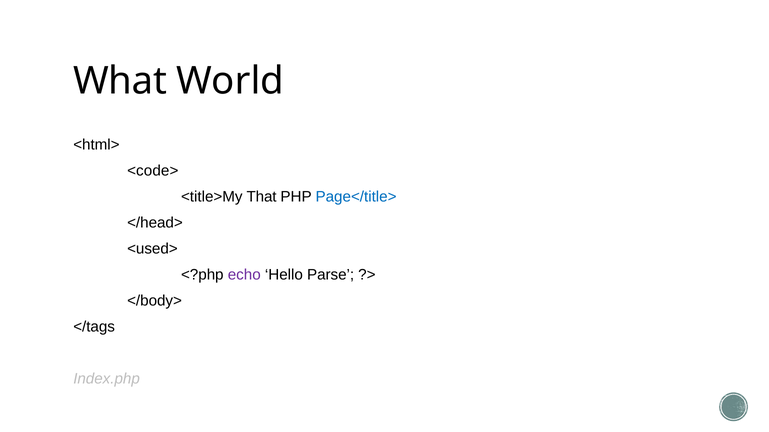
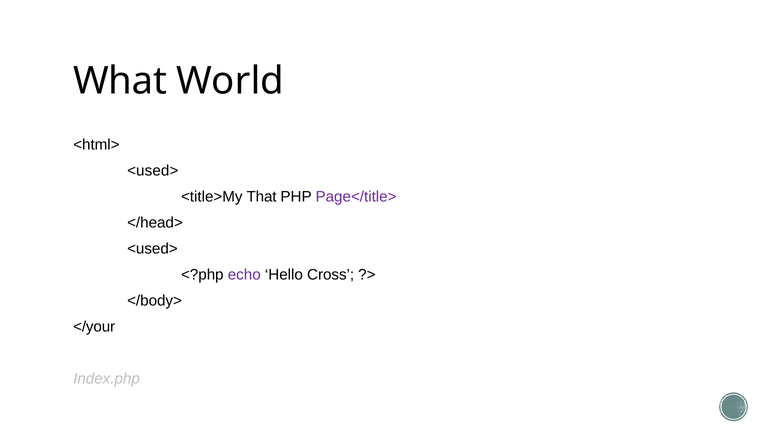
<code>: <code> -> <used> (153, 171)
Page</title> colour: blue -> purple (356, 197)
Parse: Parse -> Cross (331, 275)
</tags: </tags -> </your (94, 327)
